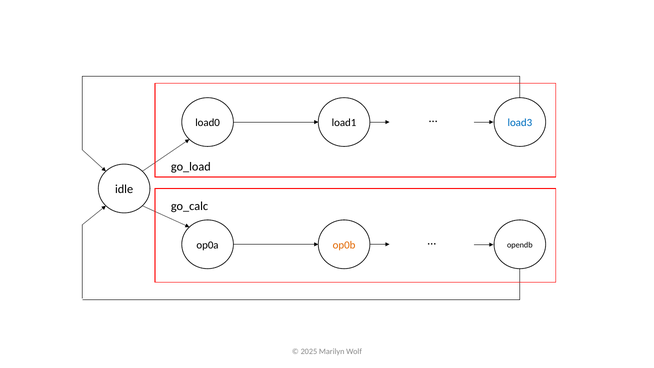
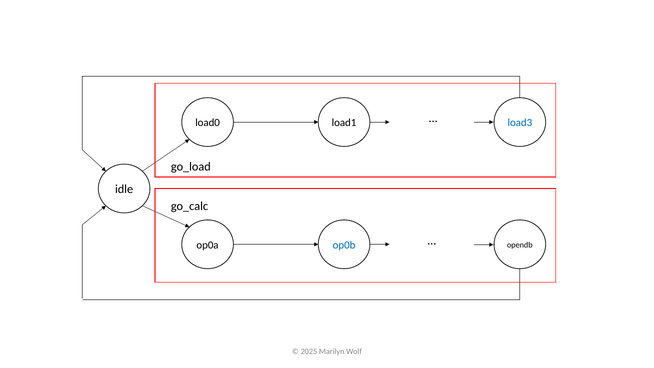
op0b colour: orange -> blue (344, 245)
